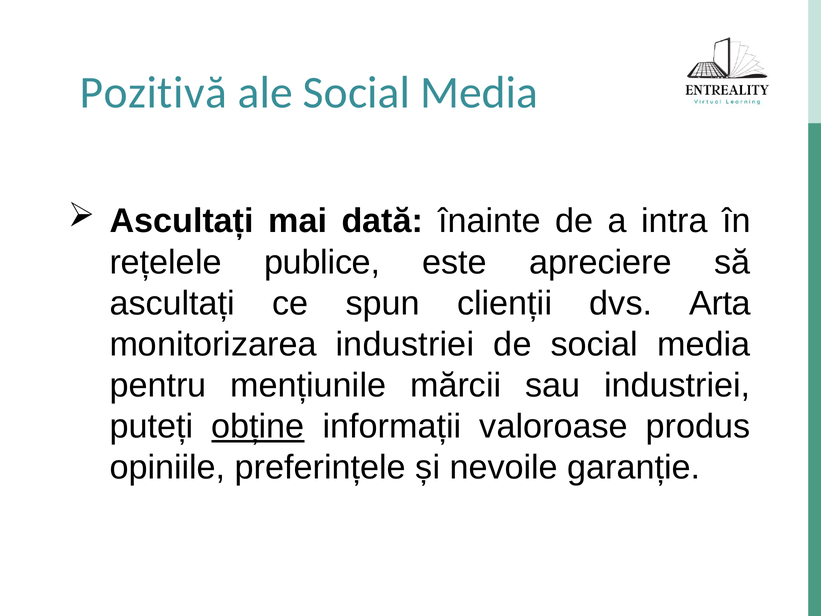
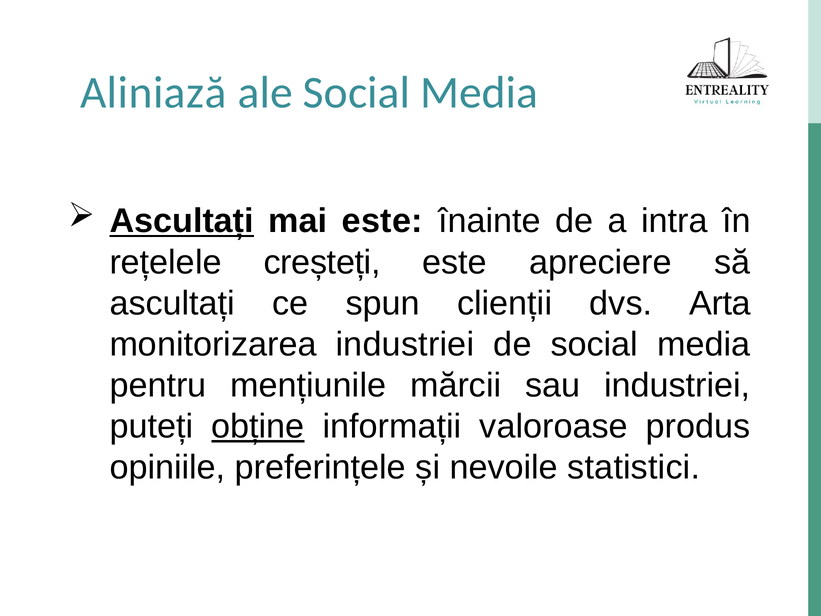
Pozitivă: Pozitivă -> Aliniază (153, 93)
Ascultați underline: none -> present (182, 221)
mai dată: dată -> este (382, 221)
publice: publice -> creșteți (322, 262)
garanție: garanție -> statistici (634, 467)
